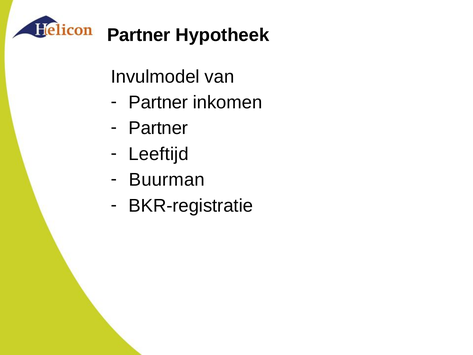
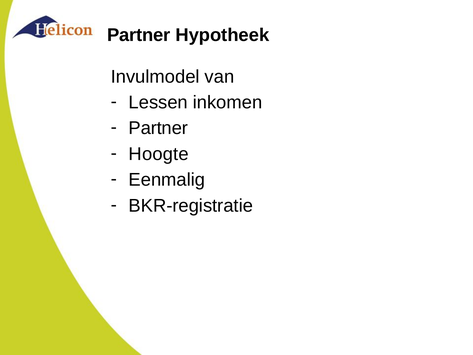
Partner: Partner -> Lessen (158, 102)
Leeftijd: Leeftijd -> Hoogte (159, 154)
Buurman: Buurman -> Eenmalig (167, 180)
